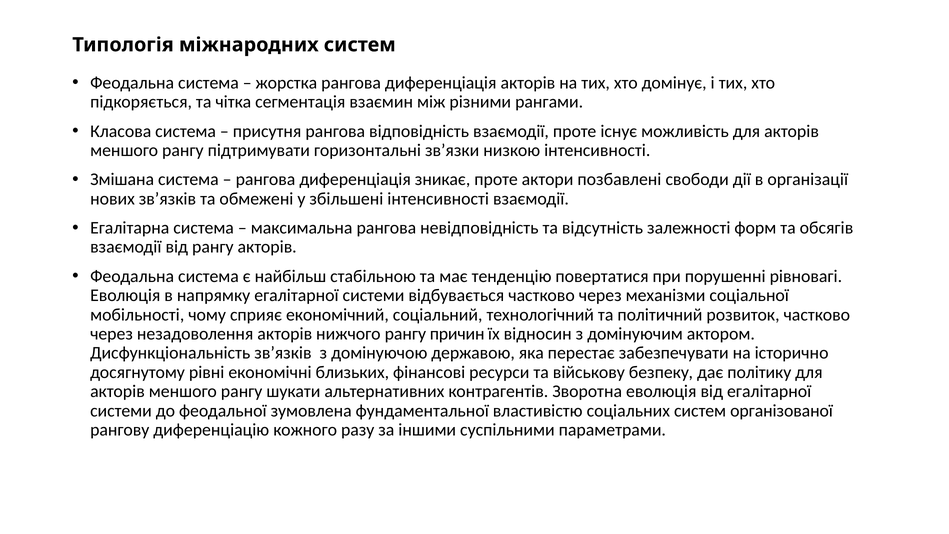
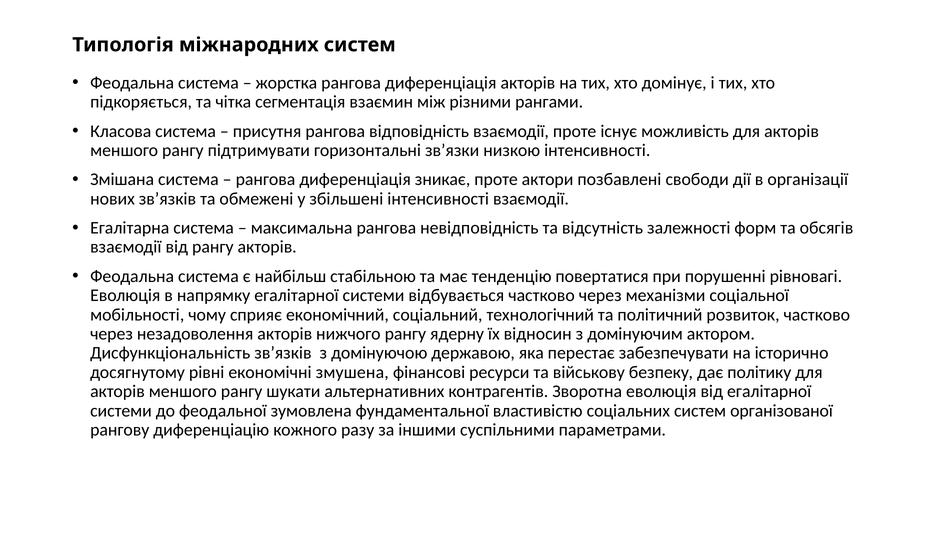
причин: причин -> ядерну (457, 334)
близьких: близьких -> змушена (352, 372)
